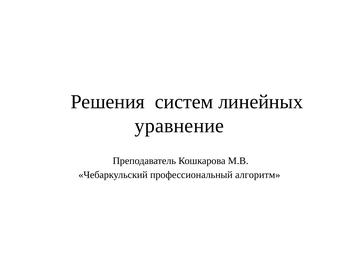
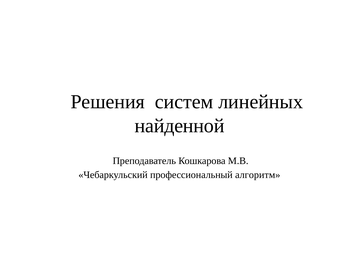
уравнение: уравнение -> найденной (180, 126)
